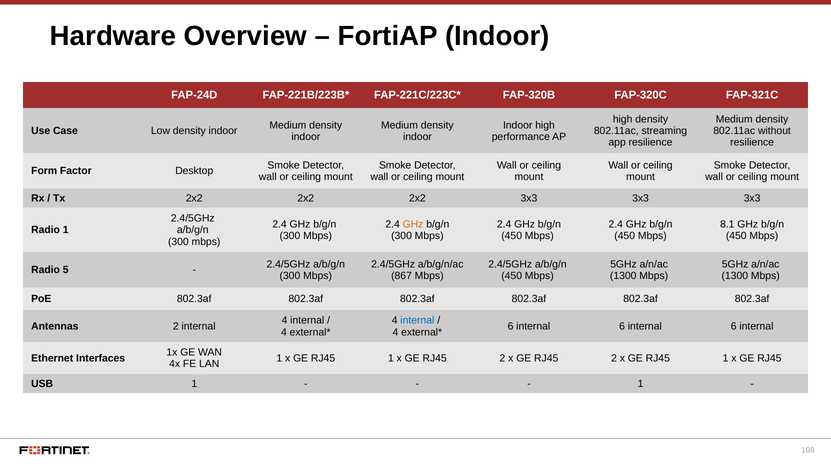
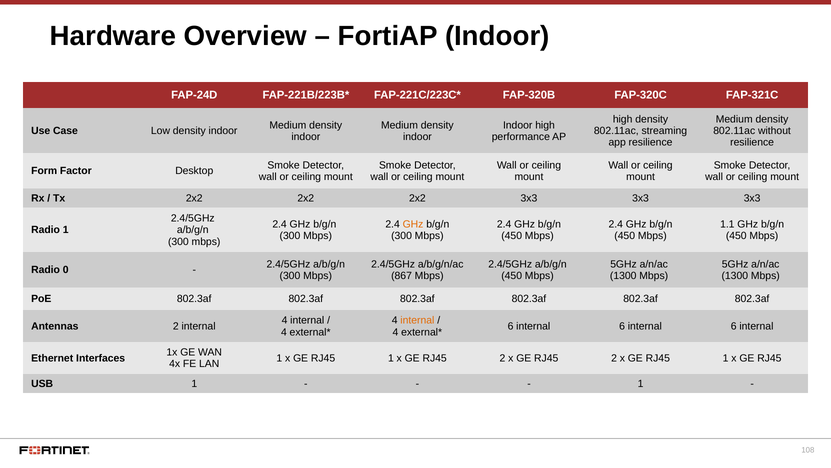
8.1: 8.1 -> 1.1 (727, 224)
5: 5 -> 0 (66, 270)
internal colour: blue -> orange (417, 320)
